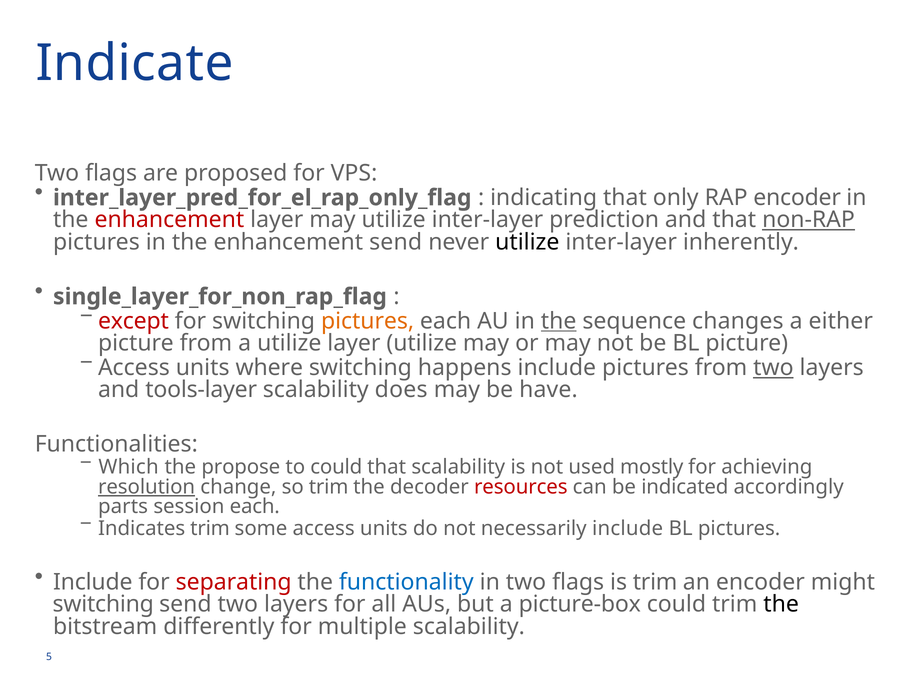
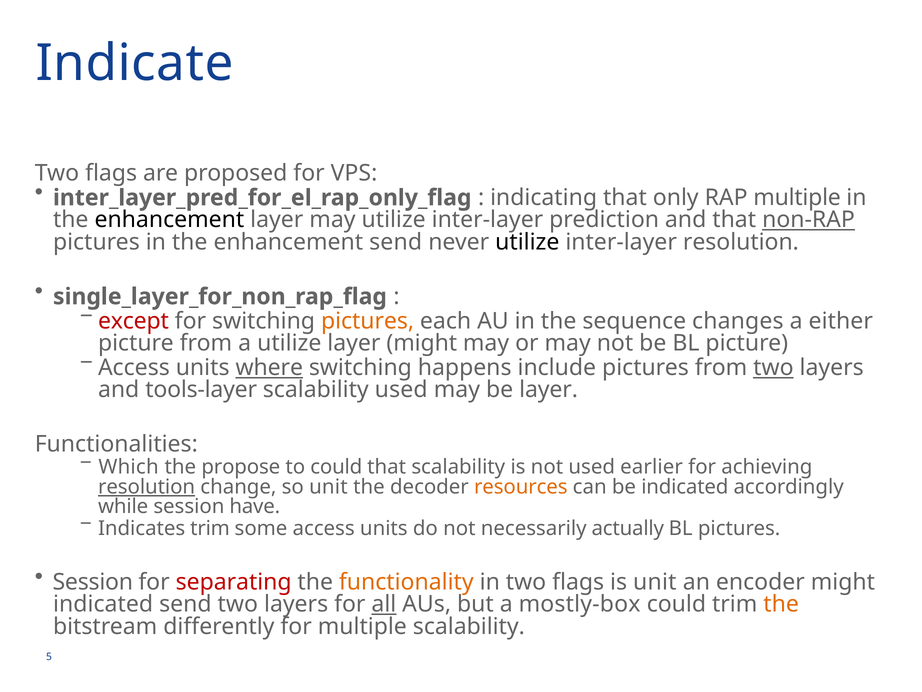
RAP encoder: encoder -> multiple (797, 198)
enhancement colour: red -> black (169, 220)
inter-layer inherently: inherently -> resolution (741, 242)
the underline: present -> none (559, 321)
layer utilize: utilize -> might (422, 343)
where underline: none -> present (269, 367)
scalability does: does -> used (401, 390)
be have: have -> layer (549, 390)
mostly: mostly -> earlier (652, 467)
so trim: trim -> unit (328, 486)
resources colour: red -> orange (521, 486)
parts: parts -> while (123, 506)
session each: each -> have (255, 506)
necessarily include: include -> actually (628, 528)
Include: Include -> Session (93, 582)
functionality colour: blue -> orange (406, 582)
is trim: trim -> unit (655, 582)
switching: switching -> indicated (103, 604)
all underline: none -> present (384, 604)
picture-box: picture-box -> mostly-box (580, 604)
the colour: black -> orange (781, 604)
